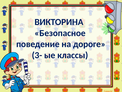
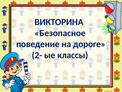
3-: 3- -> 2- (37, 55)
